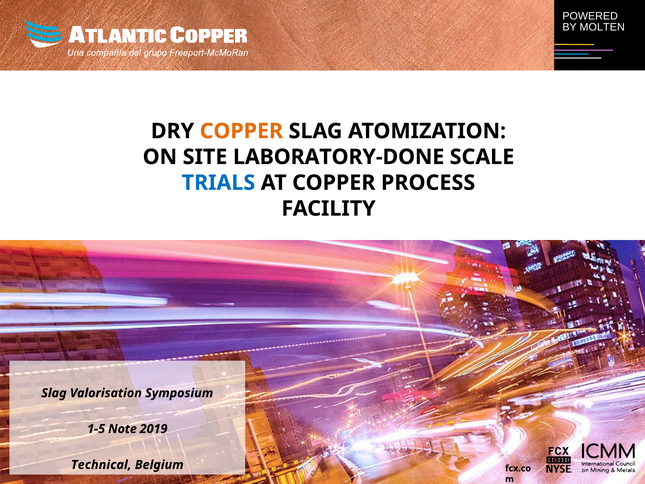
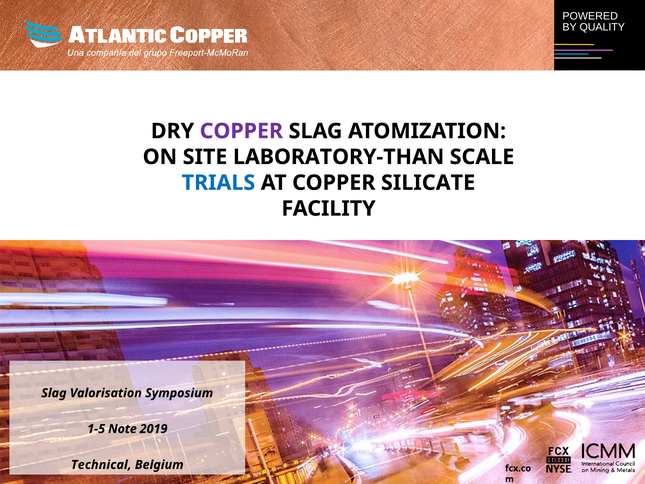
MOLTEN: MOLTEN -> QUALITY (602, 27)
COPPER colour: orange -> purple (241, 131)
LABORATORY-DONE: LABORATORY-DONE -> LABORATORY-THAN (339, 157)
PROCESS: PROCESS -> SILICATE (428, 183)
